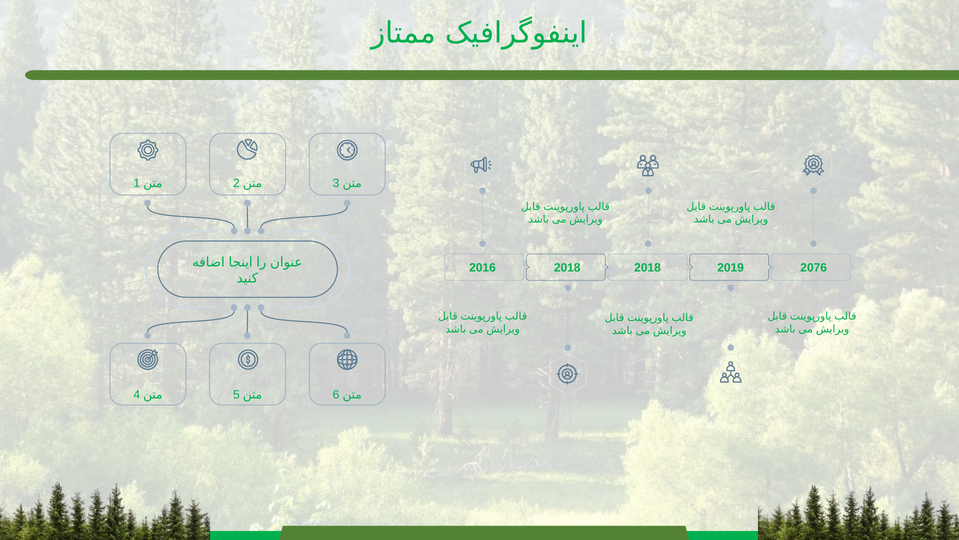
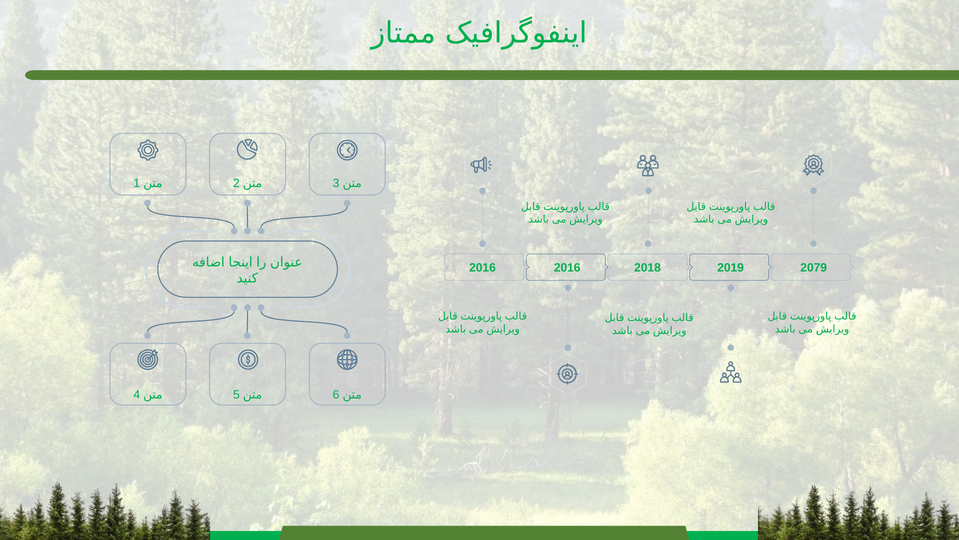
2016 2018: 2018 -> 2016 (567, 268)
2076: 2076 -> 2079 (814, 268)
